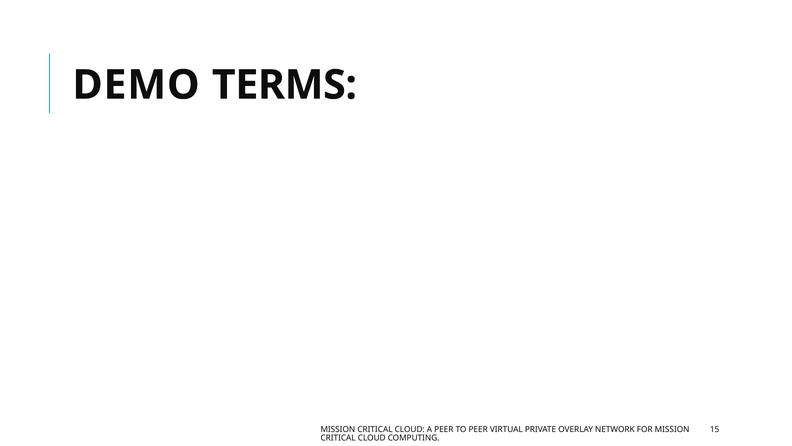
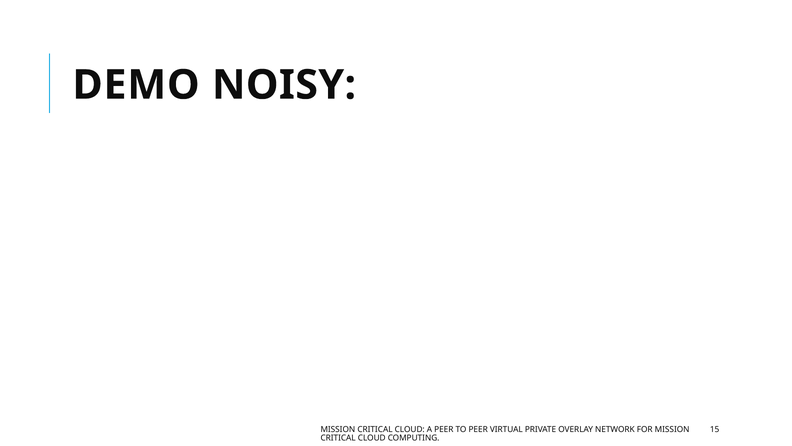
TERMS: TERMS -> NOISY (284, 85)
